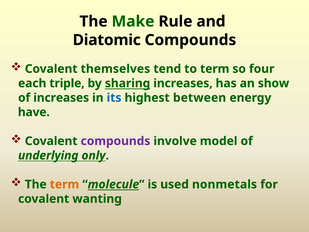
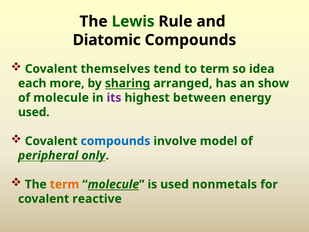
Make: Make -> Lewis (133, 21)
four: four -> idea (262, 69)
triple: triple -> more (67, 83)
sharing increases: increases -> arranged (183, 83)
of increases: increases -> molecule (61, 98)
its colour: blue -> purple (114, 98)
have: have -> used (34, 112)
compounds colour: purple -> blue (115, 141)
underlying: underlying -> peripheral (48, 155)
wanting: wanting -> reactive (97, 199)
